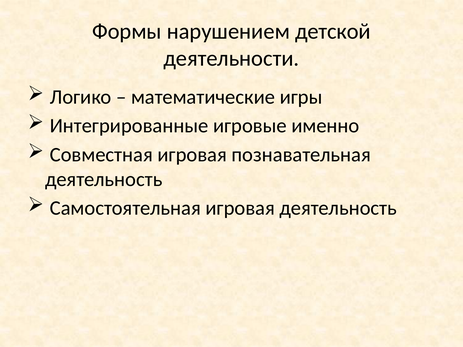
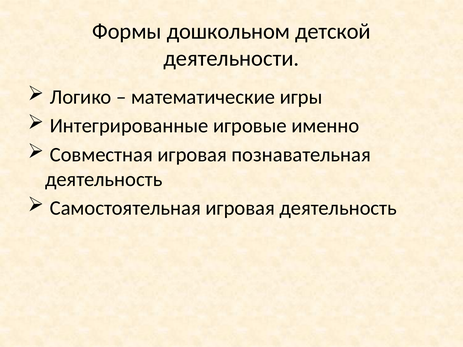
нарушением: нарушением -> дошкольном (228, 31)
